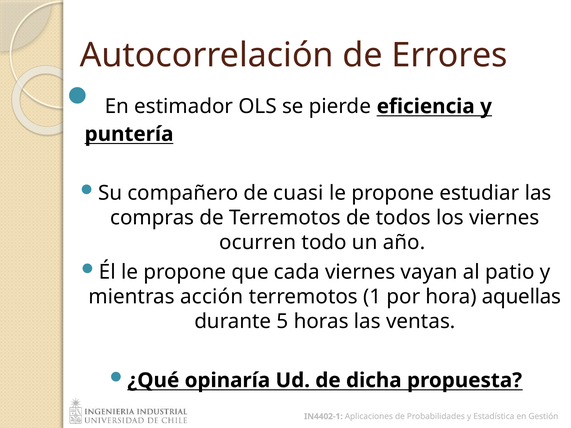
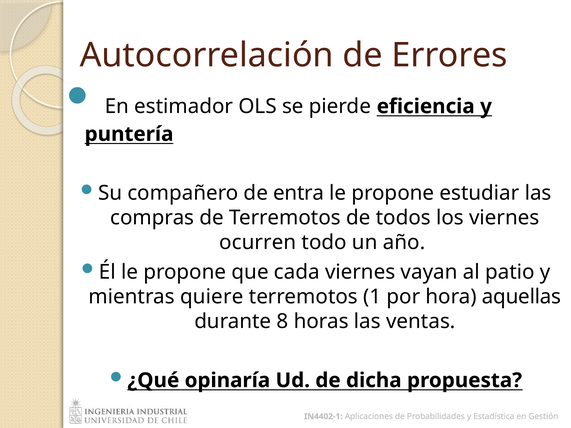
cuasi: cuasi -> entra (299, 193)
acción: acción -> quiere (212, 297)
5: 5 -> 8 (282, 322)
